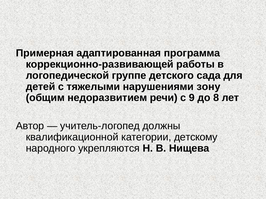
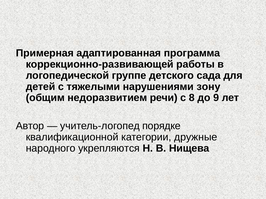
9: 9 -> 8 (192, 98)
8: 8 -> 9 (216, 98)
должны: должны -> порядке (161, 126)
детскому: детскому -> дружные (196, 137)
